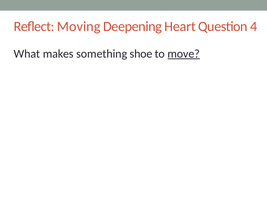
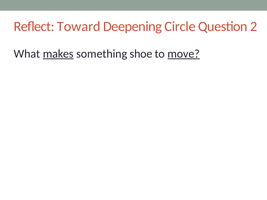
Moving: Moving -> Toward (79, 27)
Heart: Heart -> Circle (180, 27)
4: 4 -> 2 (254, 27)
makes underline: none -> present (58, 54)
